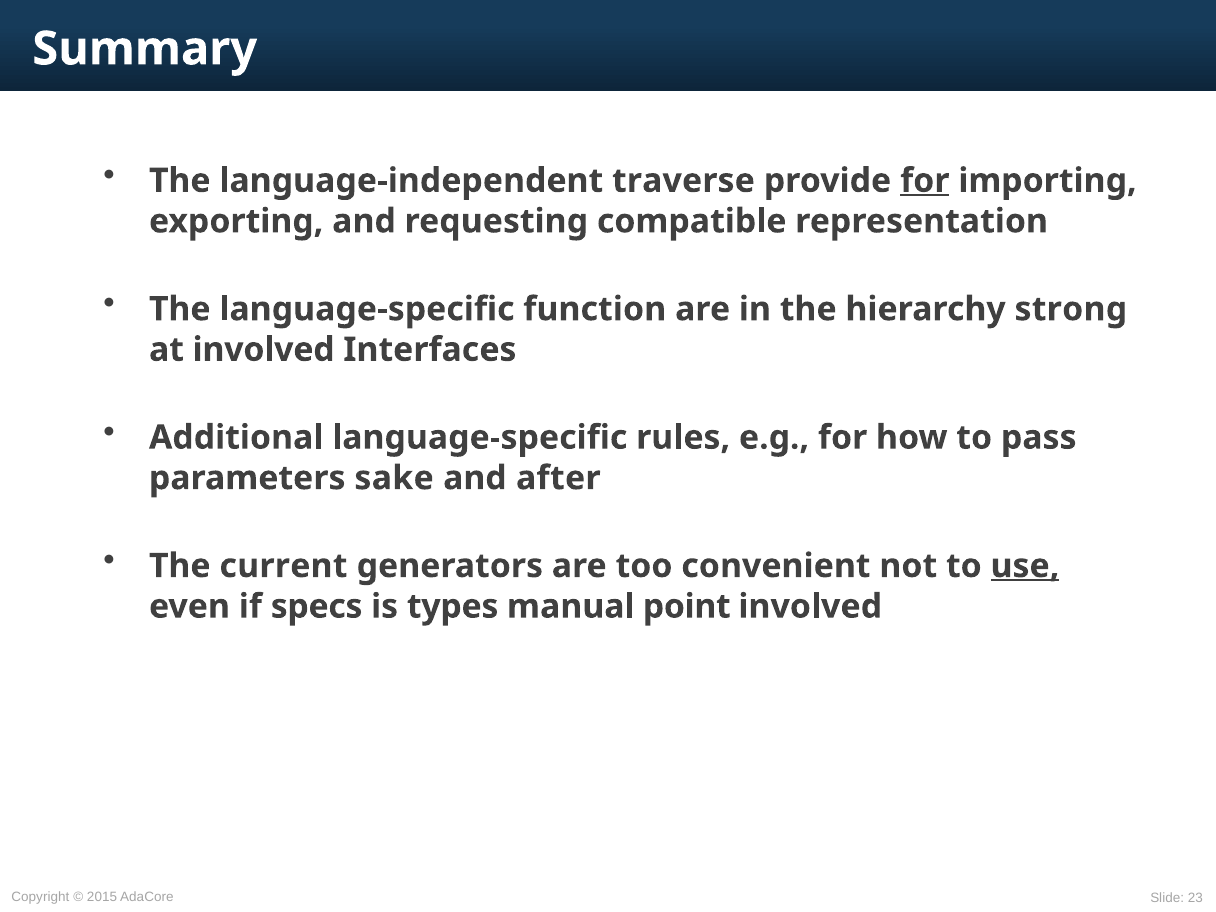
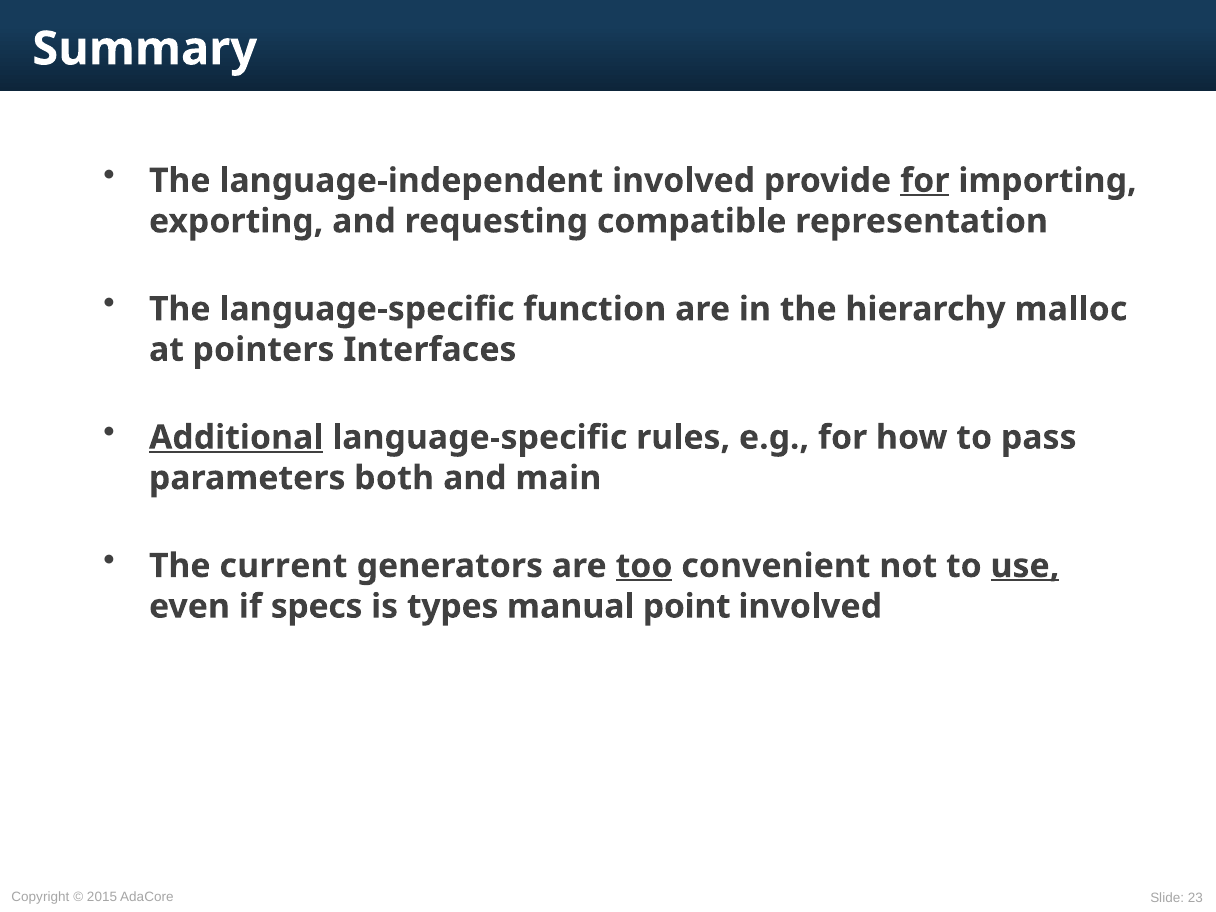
language-independent traverse: traverse -> involved (684, 181)
strong: strong -> malloc (1071, 309)
at involved: involved -> pointers (263, 350)
Additional underline: none -> present (236, 438)
sake: sake -> both (394, 478)
after: after -> main (558, 478)
too underline: none -> present (644, 566)
